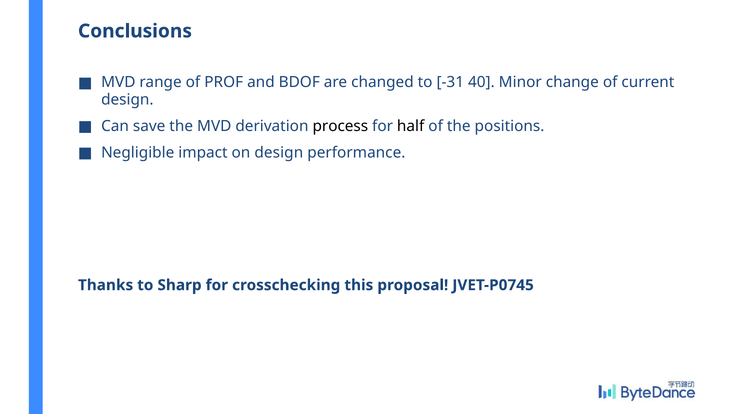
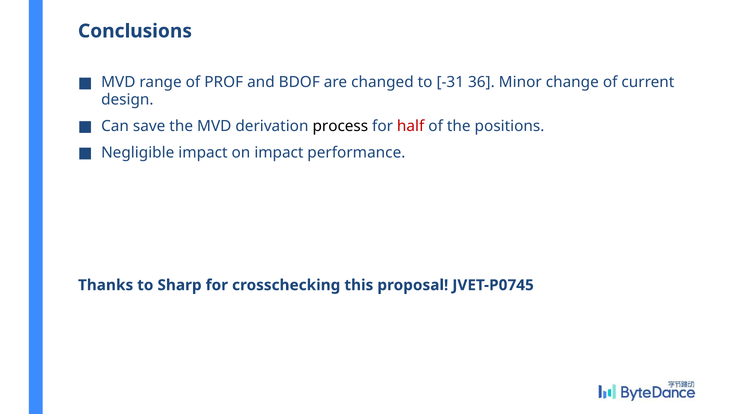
40: 40 -> 36 (481, 82)
half colour: black -> red (411, 126)
on design: design -> impact (279, 153)
